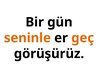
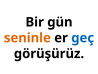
geç colour: orange -> blue (83, 38)
